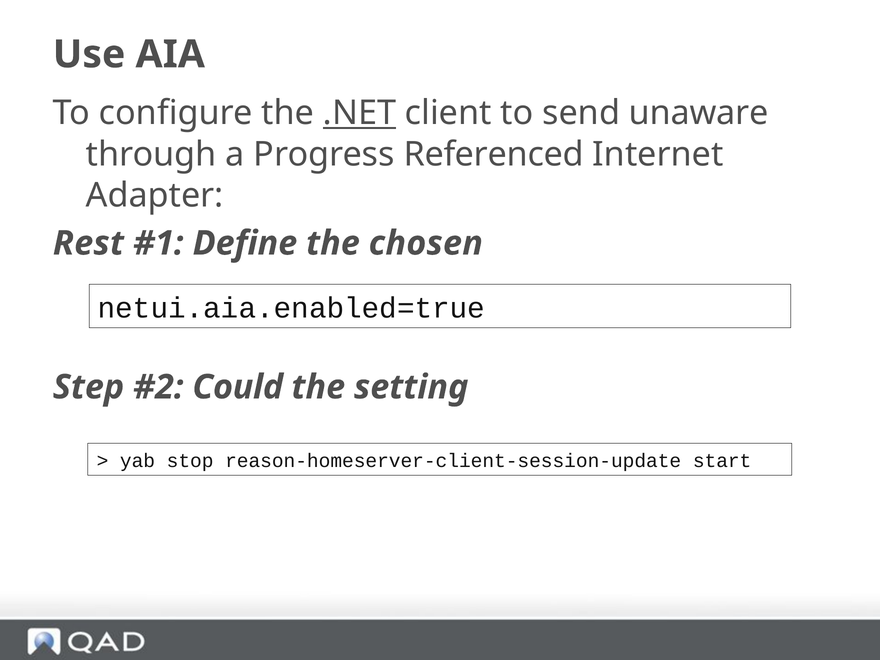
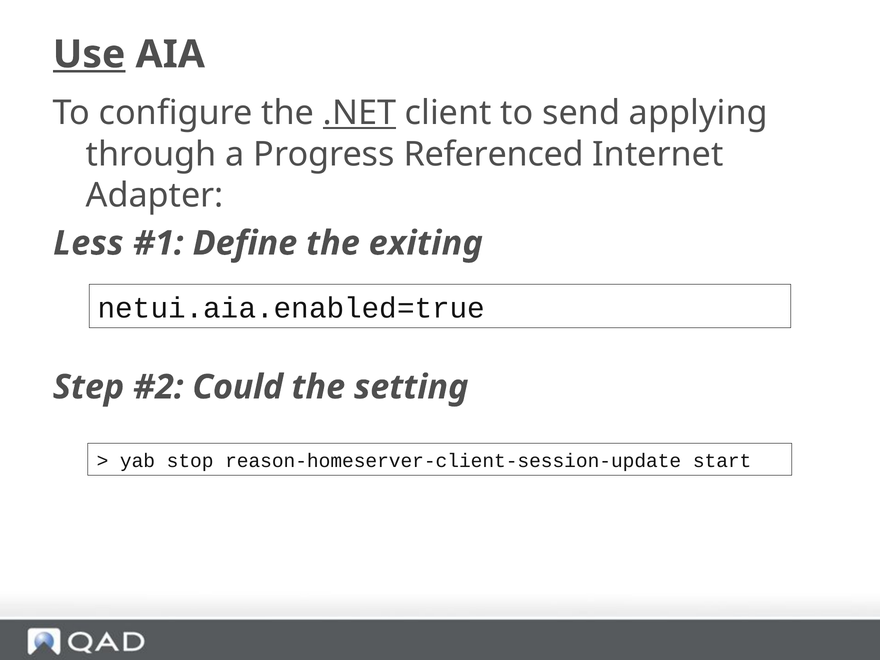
Use underline: none -> present (89, 54)
unaware: unaware -> applying (698, 113)
Rest: Rest -> Less (88, 243)
chosen: chosen -> exiting (426, 243)
